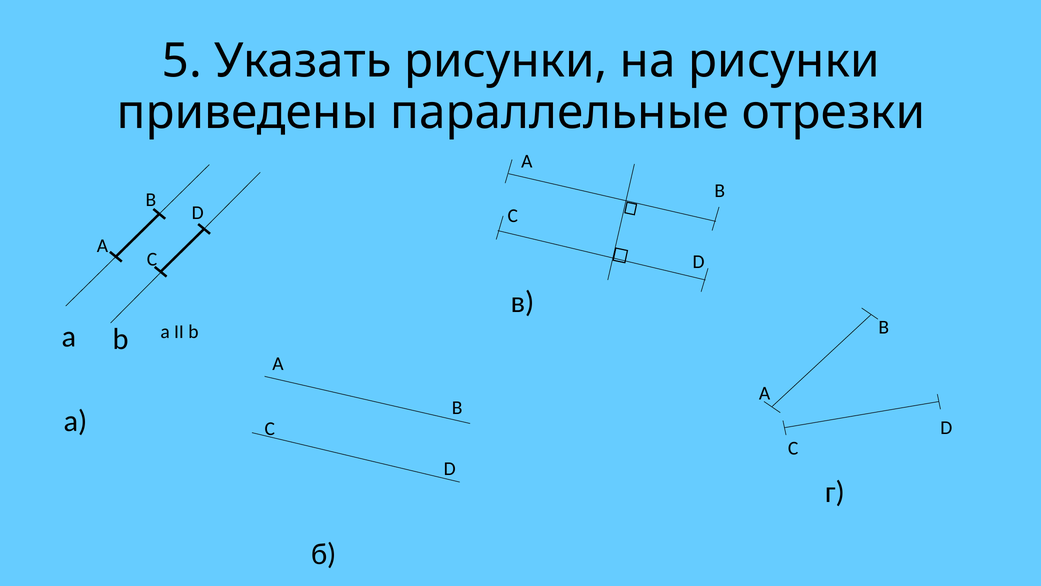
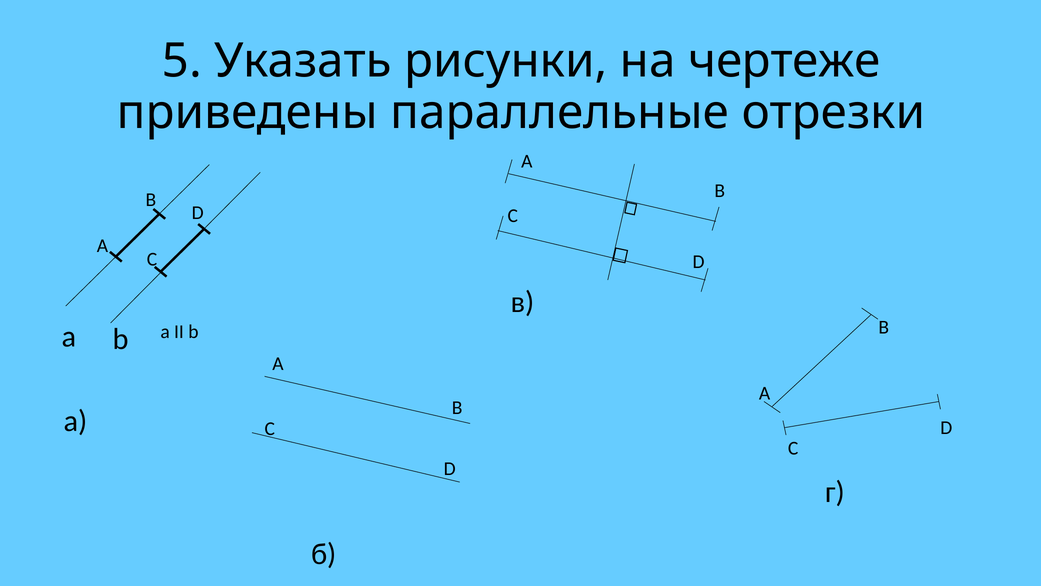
на рисунки: рисунки -> чертеже (784, 61)
